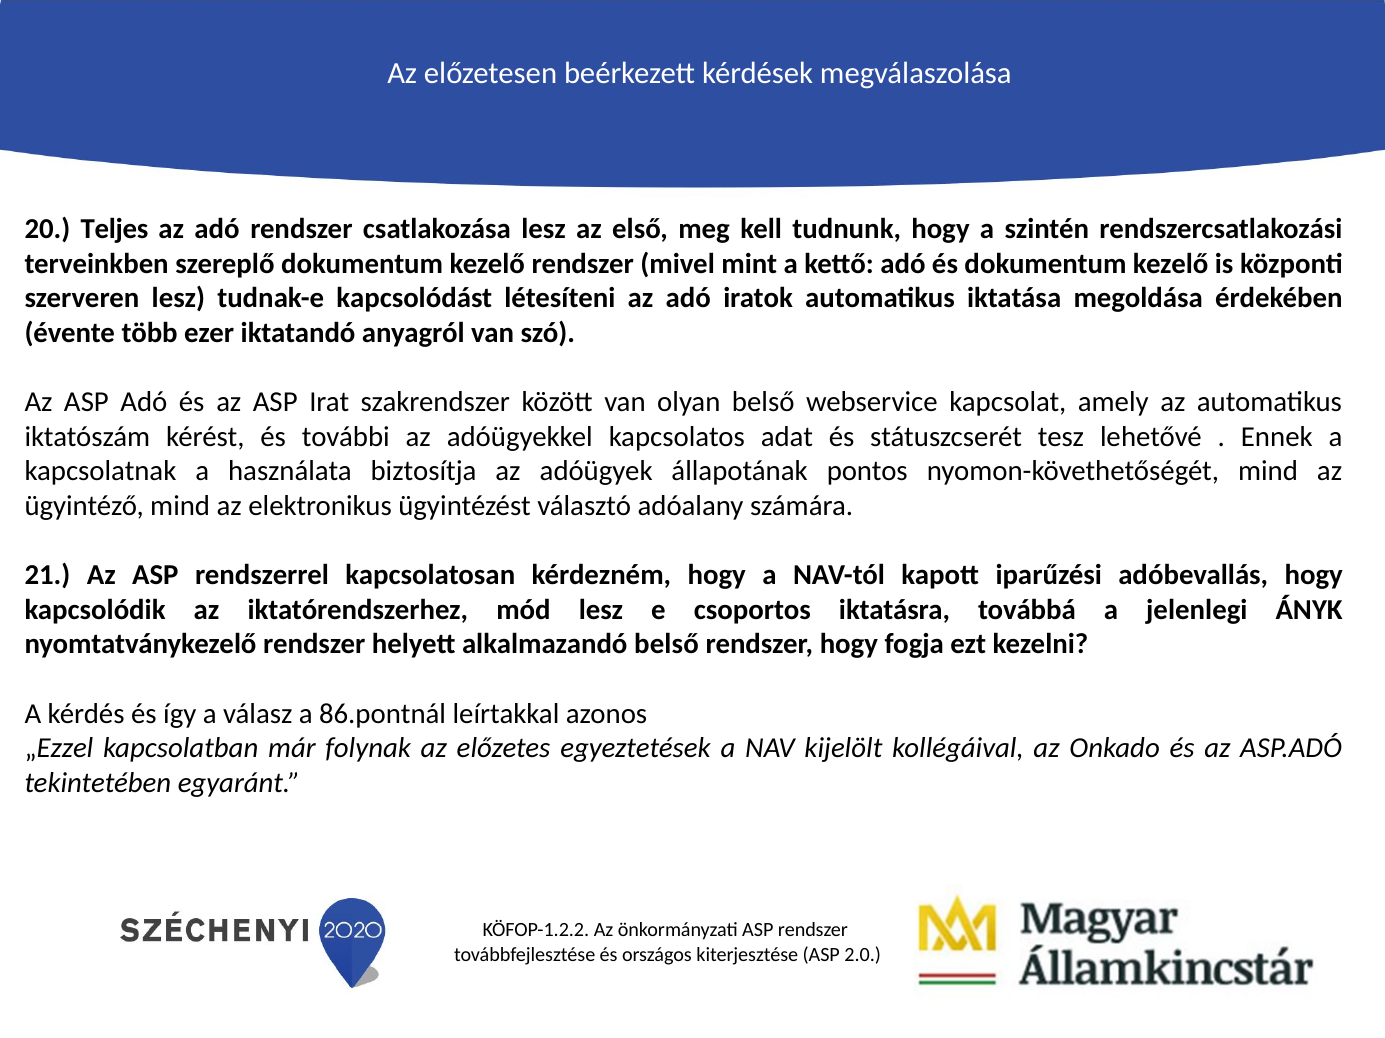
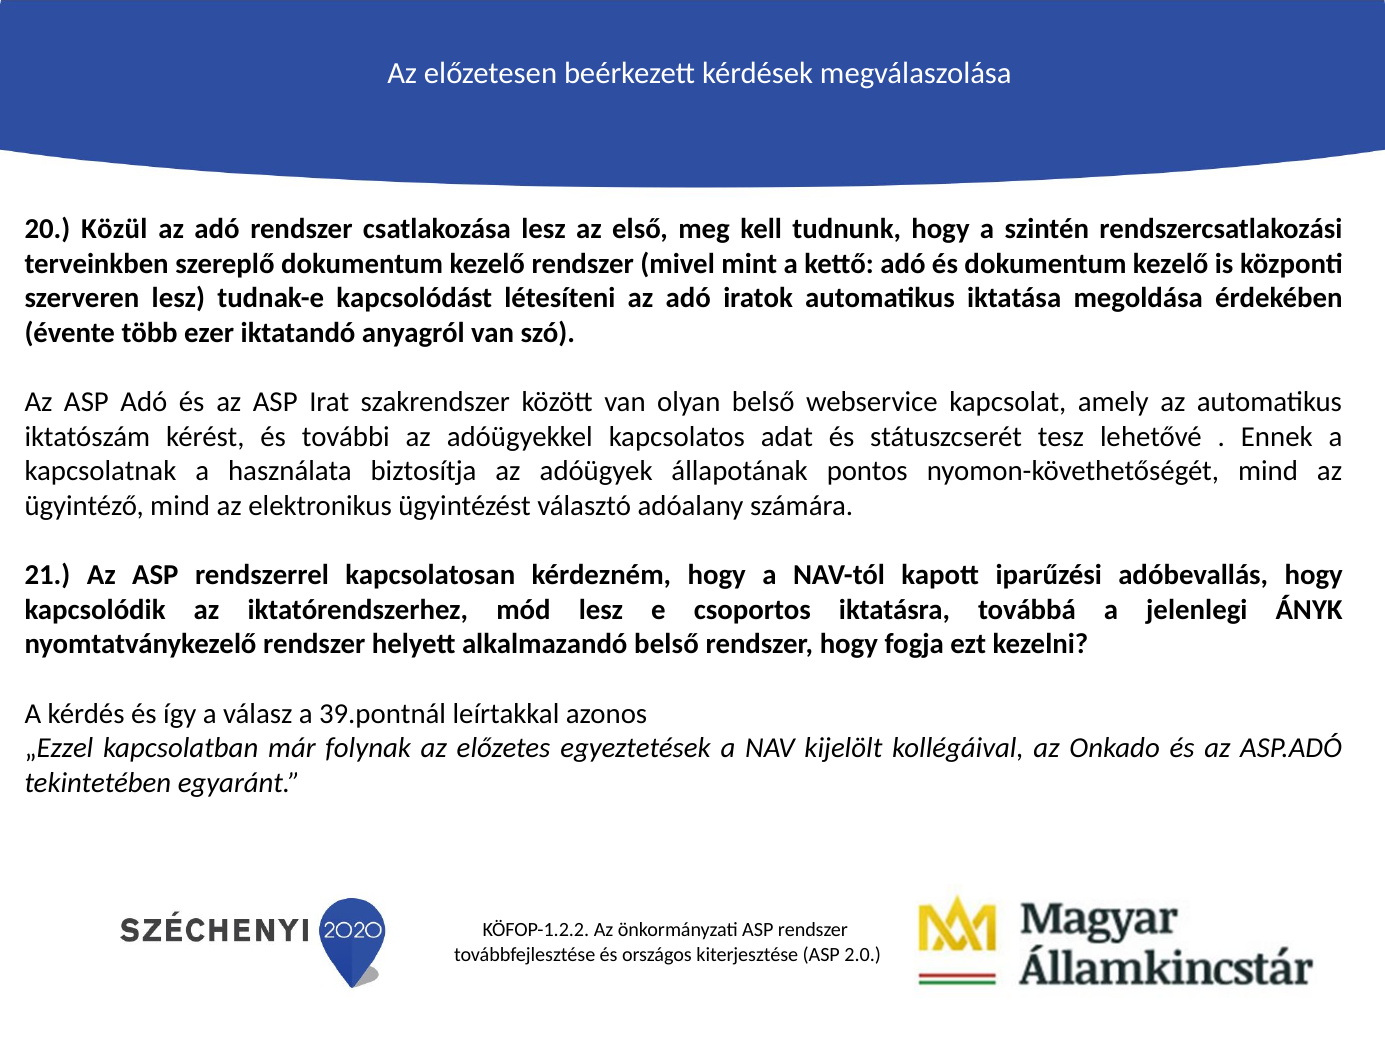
Teljes: Teljes -> Közül (114, 229)
86.pontnál: 86.pontnál -> 39.pontnál (383, 714)
